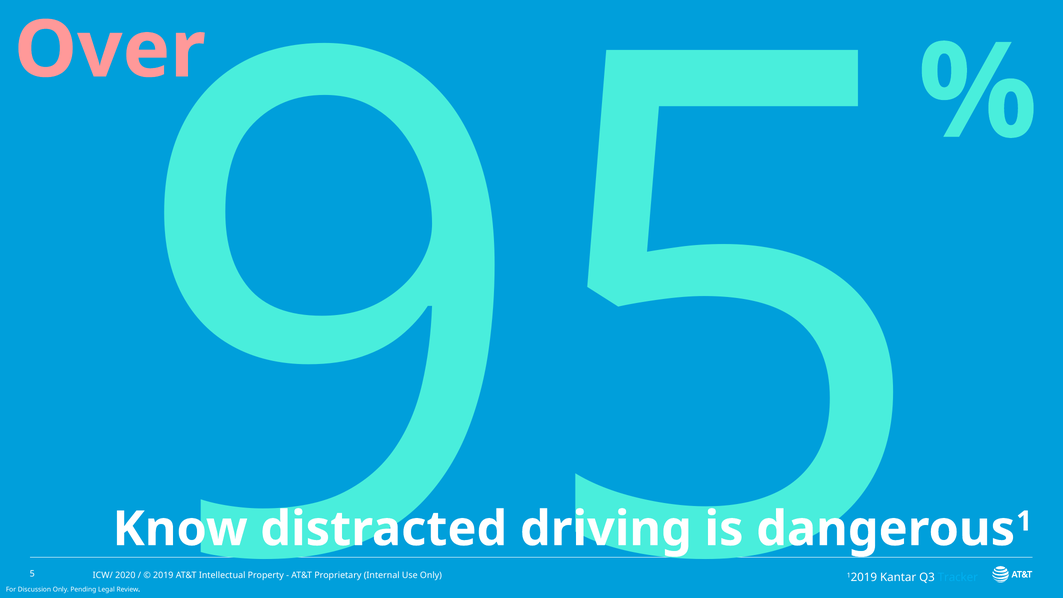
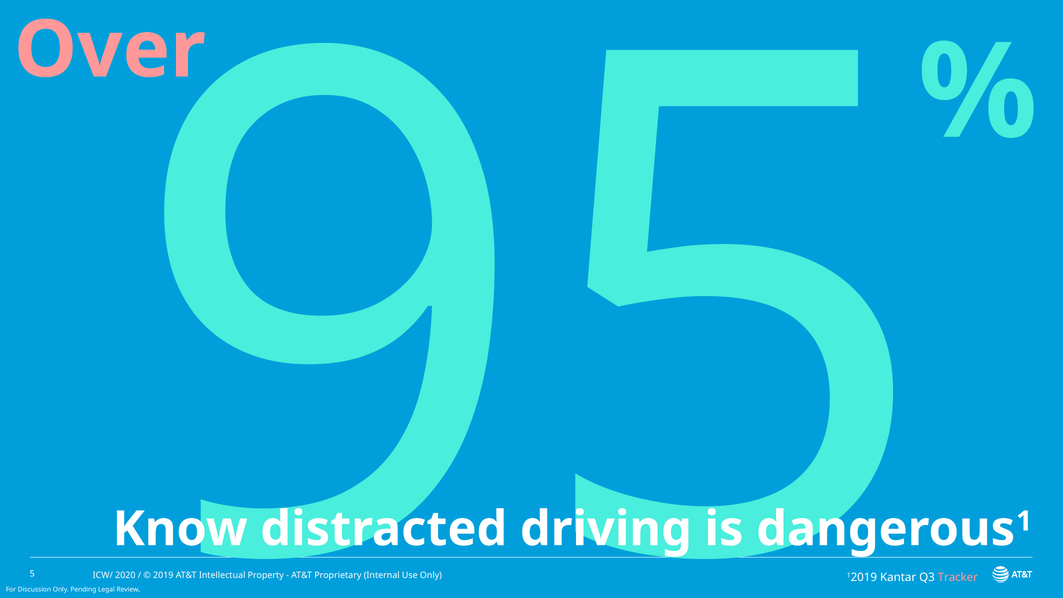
Tracker colour: light blue -> pink (958, 577)
